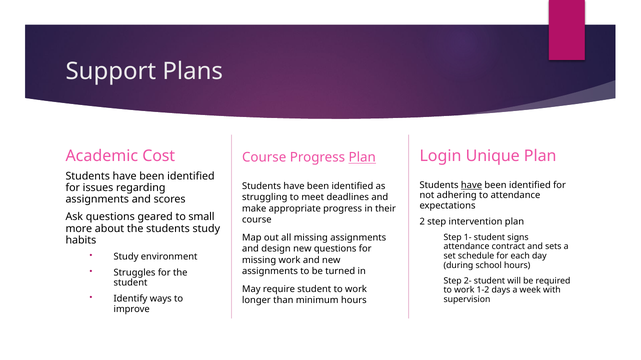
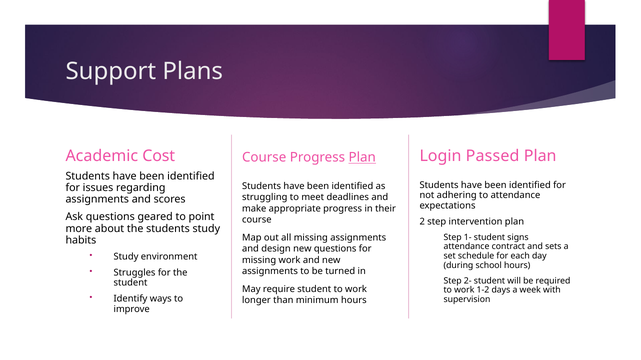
Unique: Unique -> Passed (493, 156)
have underline: present -> none (471, 186)
small: small -> point (202, 217)
